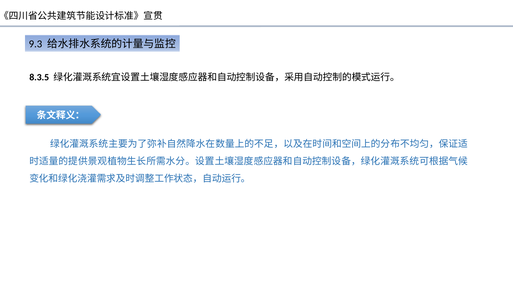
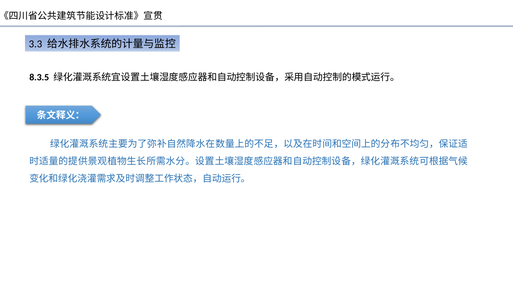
9.3: 9.3 -> 3.3 (35, 44)
